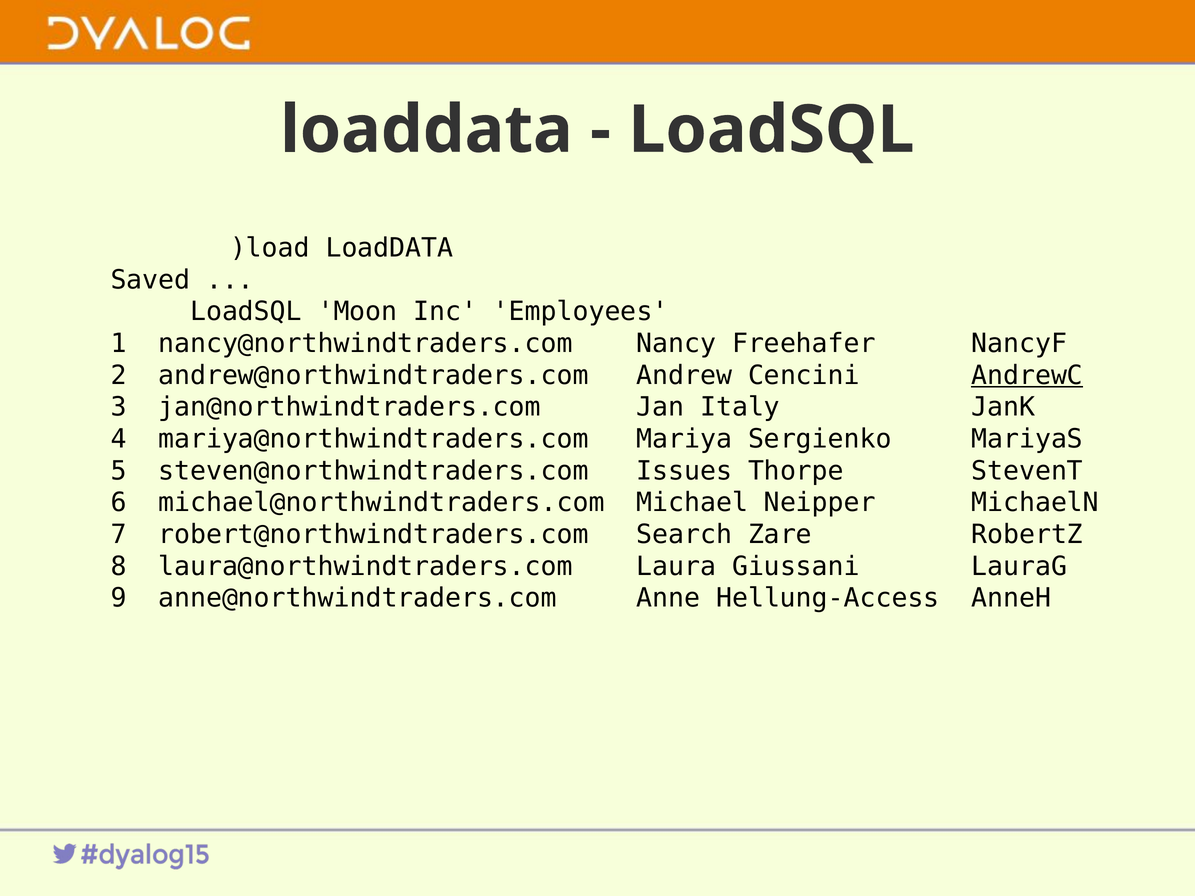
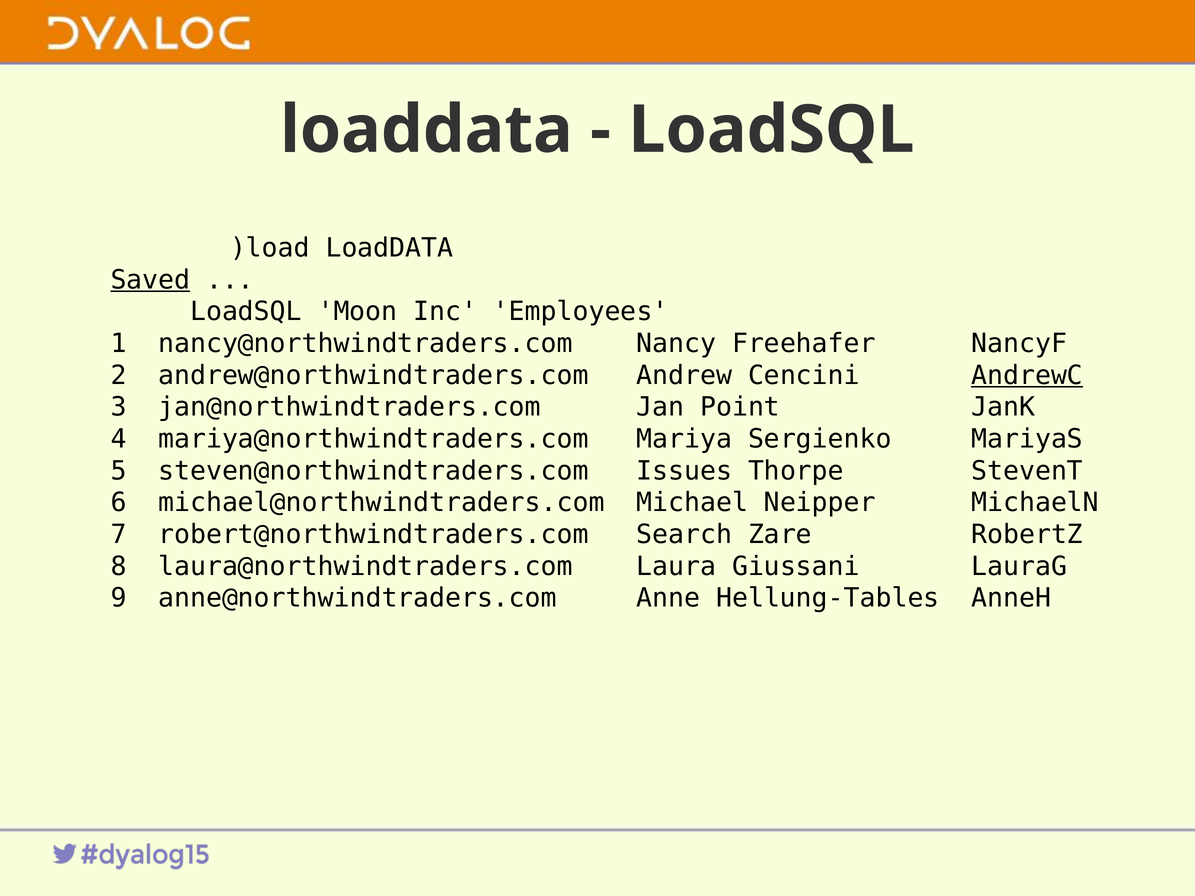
Saved underline: none -> present (150, 280)
Italy: Italy -> Point (740, 407)
Hellung-Access: Hellung-Access -> Hellung-Tables (828, 598)
